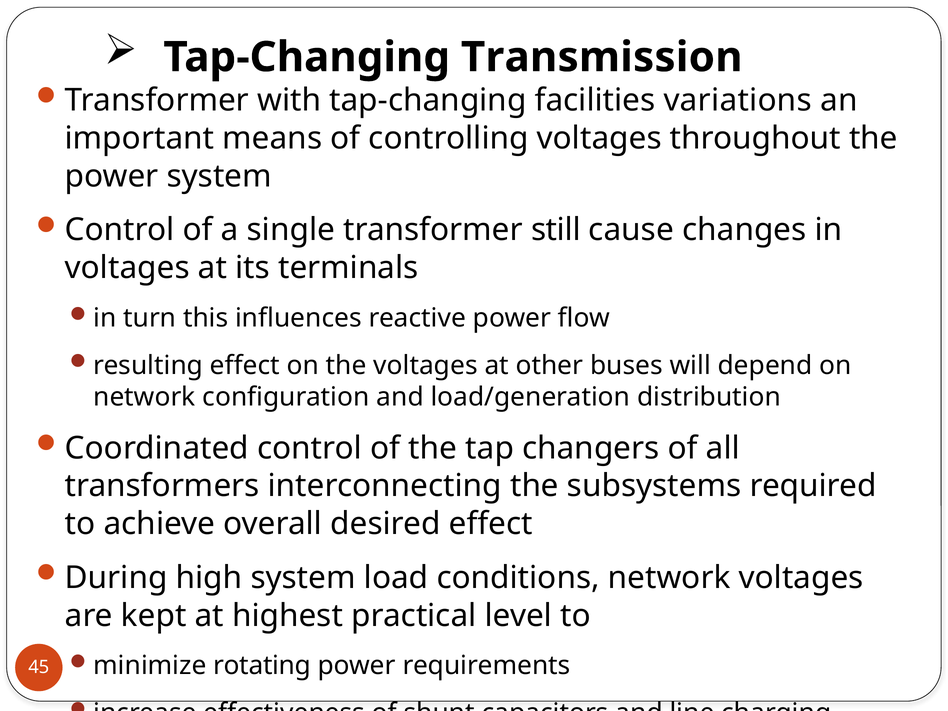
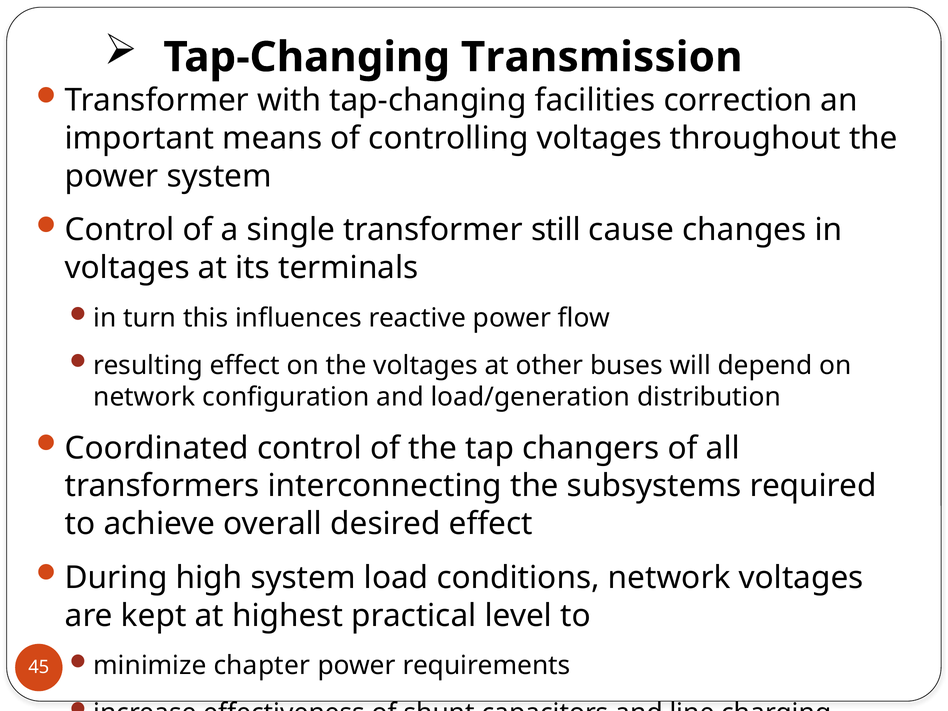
variations: variations -> correction (738, 100)
rotating: rotating -> chapter (262, 666)
